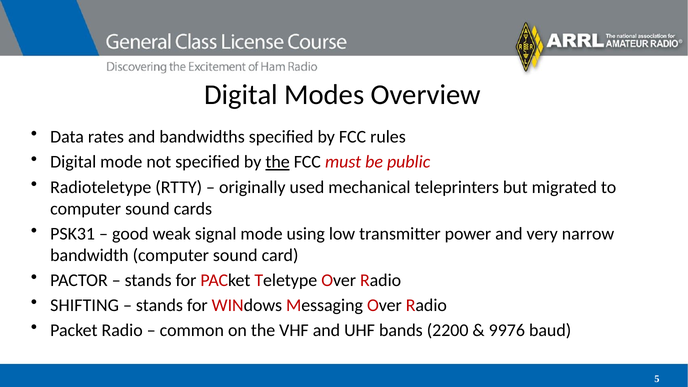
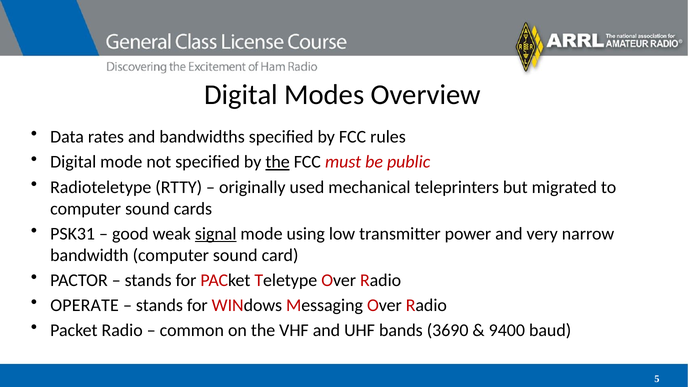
signal underline: none -> present (216, 234)
SHIFTING: SHIFTING -> OPERATE (85, 305)
2200: 2200 -> 3690 (448, 330)
9976: 9976 -> 9400 (507, 330)
